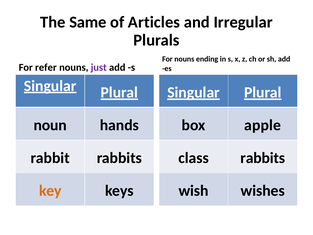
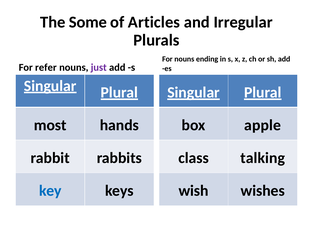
Same: Same -> Some (88, 22)
noun: noun -> most (50, 125)
class rabbits: rabbits -> talking (263, 158)
key colour: orange -> blue (50, 191)
